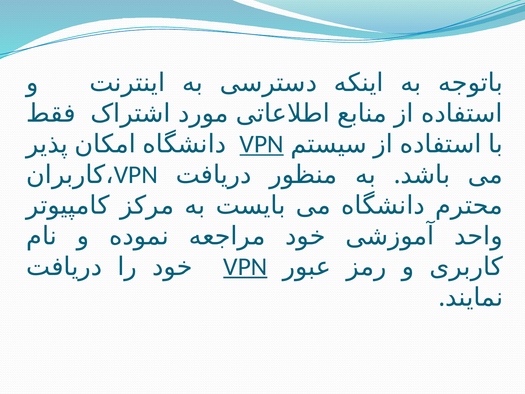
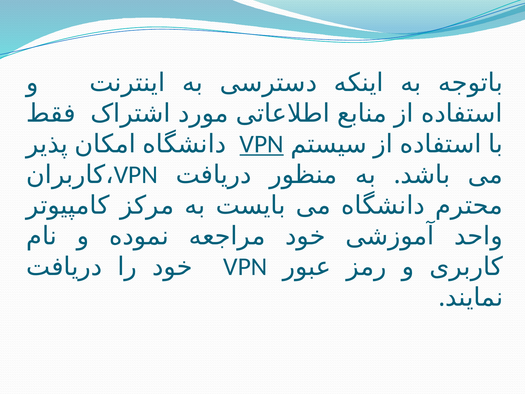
VPN underline: present -> none (245, 266)
